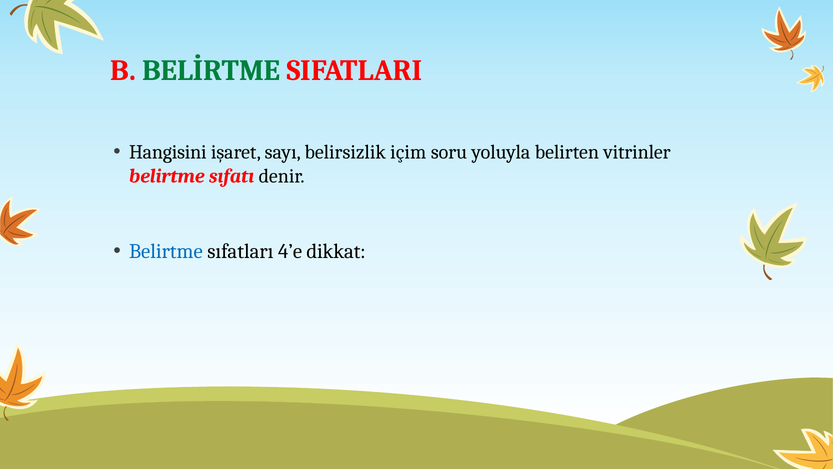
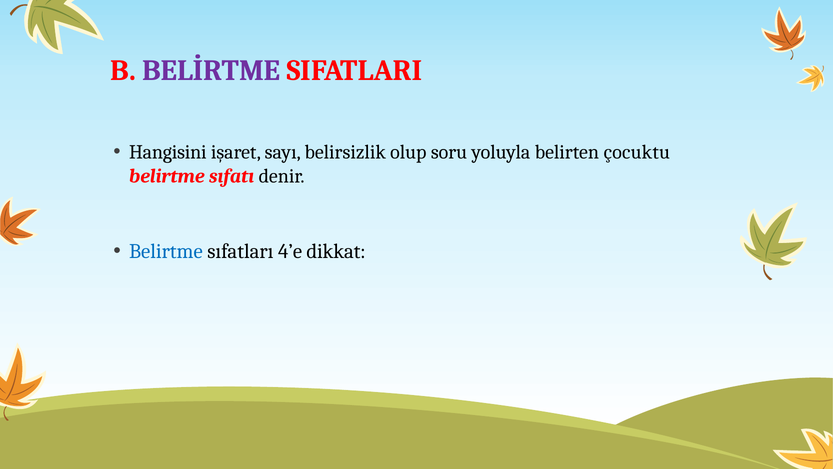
BELİRTME colour: green -> purple (211, 70)
içim: içim -> olup (408, 152)
vitrinler: vitrinler -> çocuktu (637, 152)
